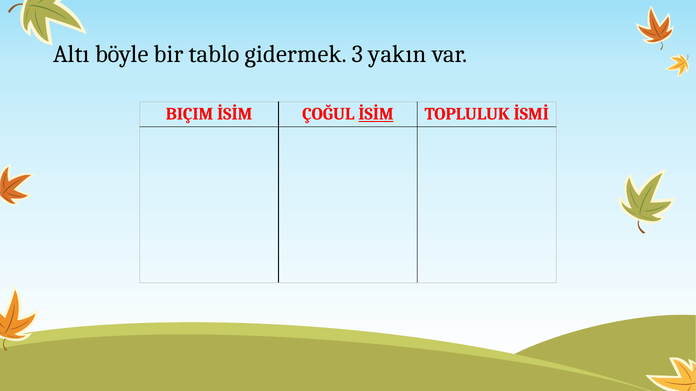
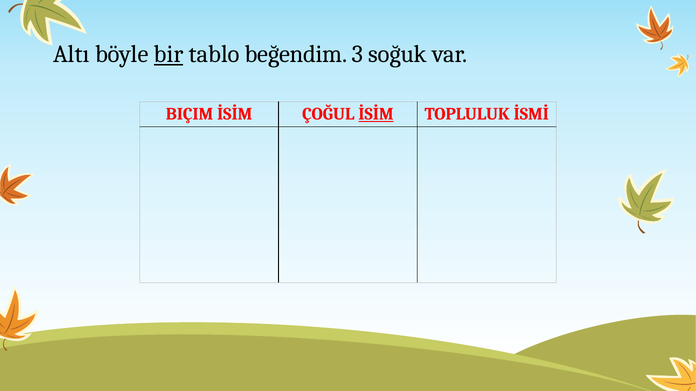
bir underline: none -> present (169, 54)
gidermek: gidermek -> beğendim (296, 54)
yakın: yakın -> soğuk (398, 54)
